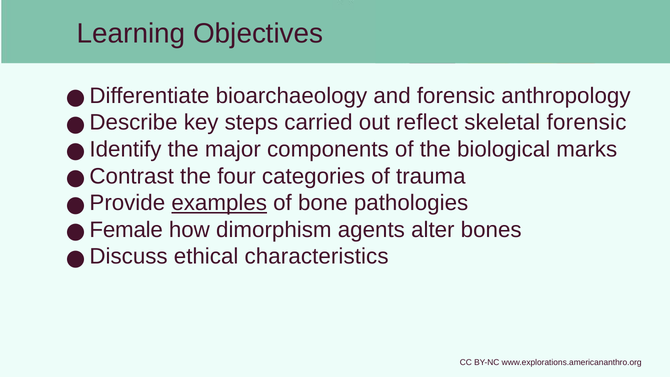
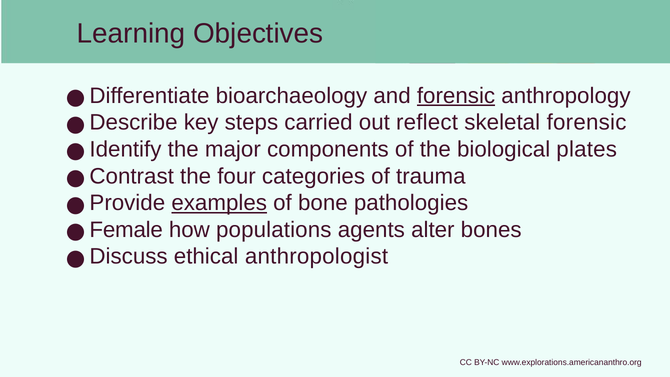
forensic underline: none -> present (456, 96)
marks: marks -> plates (587, 149)
dimorphism: dimorphism -> populations (274, 230)
characteristics: characteristics -> anthropologist (317, 257)
